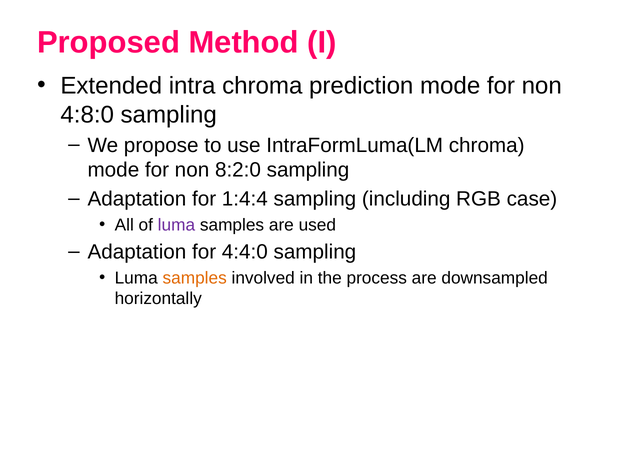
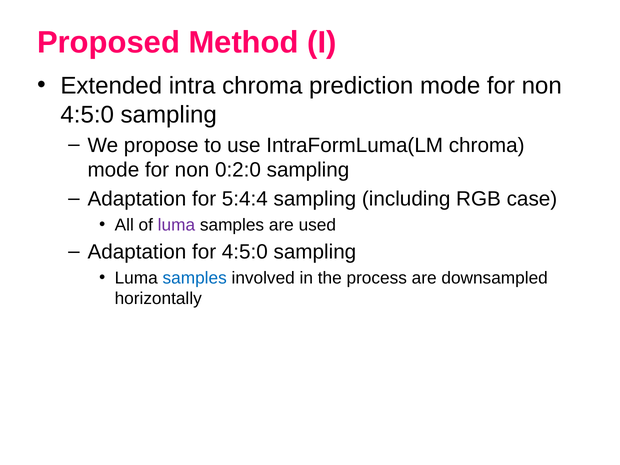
4:8:0: 4:8:0 -> 4:5:0 (87, 115)
8:2:0: 8:2:0 -> 0:2:0 (238, 170)
1:4:4: 1:4:4 -> 5:4:4 (245, 199)
for 4:4:0: 4:4:0 -> 4:5:0 (245, 252)
samples colour: orange -> blue (195, 278)
